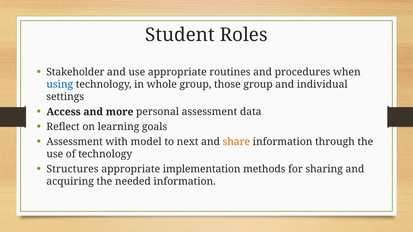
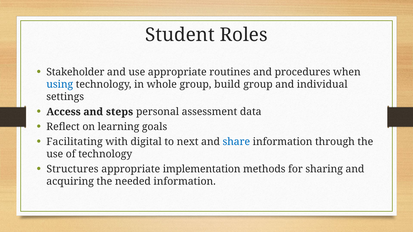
those: those -> build (227, 85)
more: more -> steps (120, 112)
Assessment: Assessment -> Facilitating (75, 142)
model: model -> digital (146, 142)
share colour: orange -> blue (236, 142)
